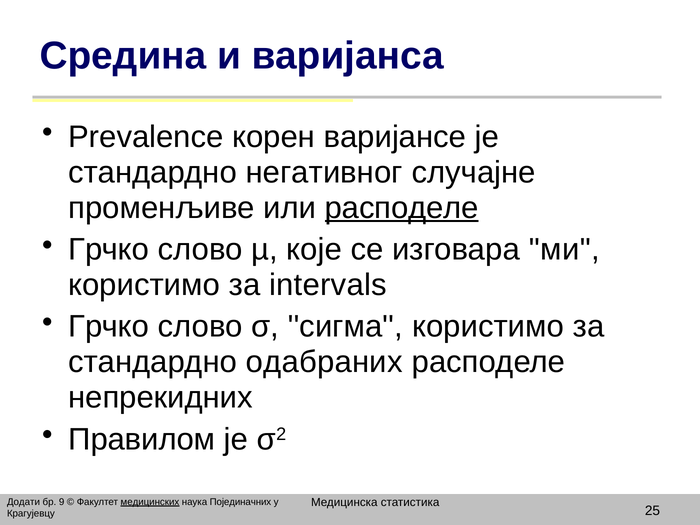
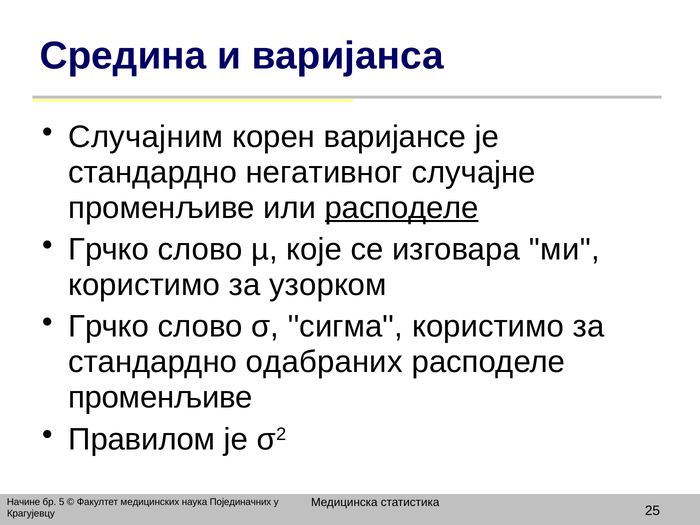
Prevalence: Prevalence -> Случајним (146, 137)
intervals: intervals -> узорком (328, 285)
непрекидних: непрекидних -> променљиве (161, 398)
Додати: Додати -> Начине (24, 502)
9: 9 -> 5 (62, 502)
медицинских underline: present -> none (150, 502)
